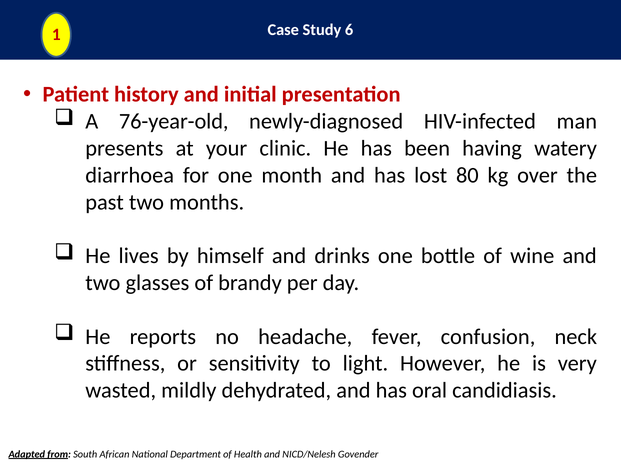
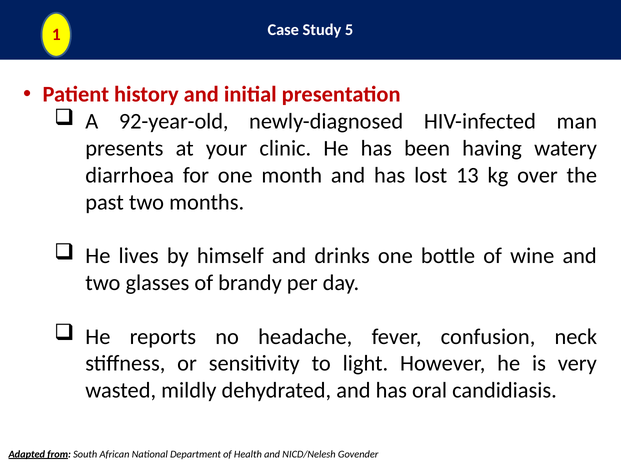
6: 6 -> 5 (349, 30)
76-year-old: 76-year-old -> 92-year-old (174, 121)
80: 80 -> 13 (467, 175)
